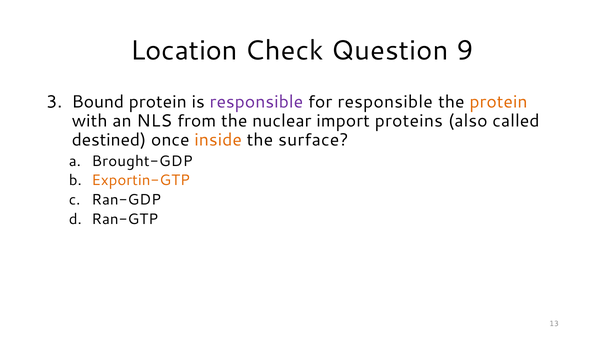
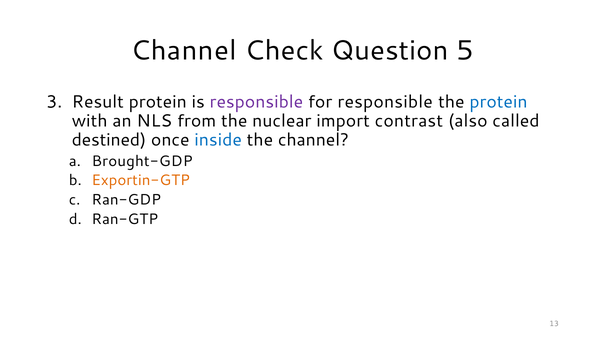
Location: Location -> Channel (184, 51)
9: 9 -> 5 (465, 51)
Bound: Bound -> Result (98, 102)
protein colour: orange -> blue (498, 102)
proteins: proteins -> contrast (409, 121)
inside colour: orange -> blue (218, 140)
the surface: surface -> channel (313, 140)
